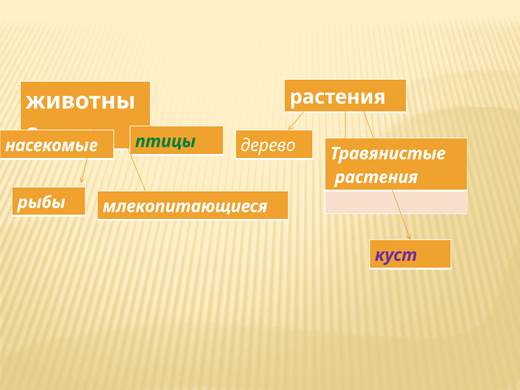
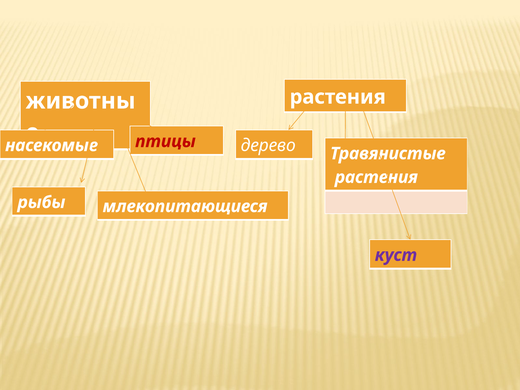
птицы colour: green -> red (165, 141)
